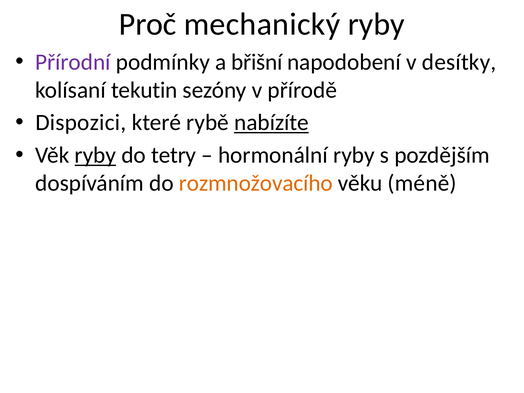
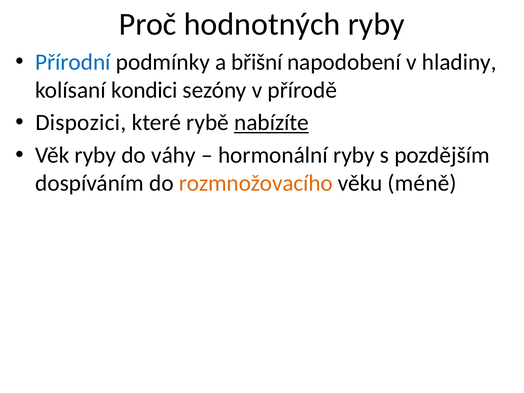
mechanický: mechanický -> hodnotných (262, 24)
Přírodní colour: purple -> blue (73, 62)
desítky: desítky -> hladiny (459, 62)
tekutin: tekutin -> kondici (144, 90)
ryby underline: present -> none (95, 155)
tetry: tetry -> váhy (173, 155)
